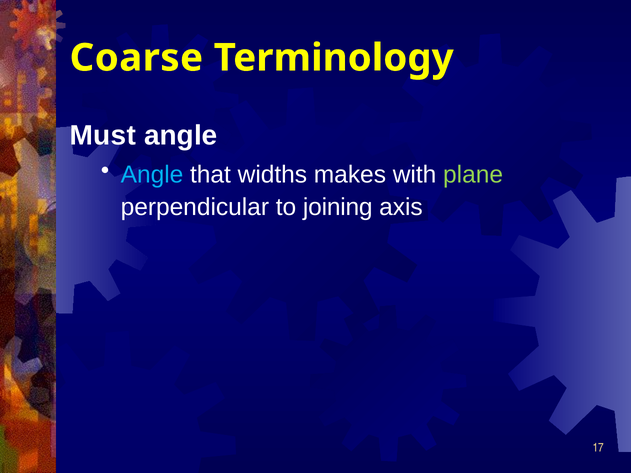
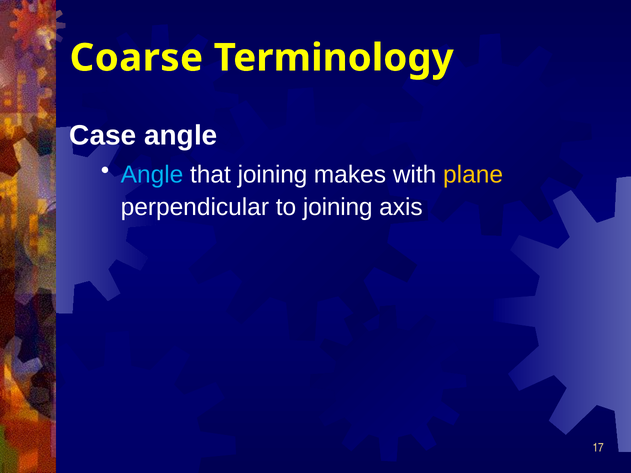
Must: Must -> Case (103, 136)
that widths: widths -> joining (273, 175)
plane colour: light green -> yellow (473, 175)
